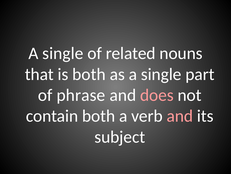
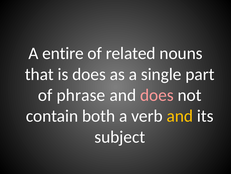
single: single -> entire (63, 53)
is both: both -> does (89, 74)
and colour: pink -> yellow (180, 116)
